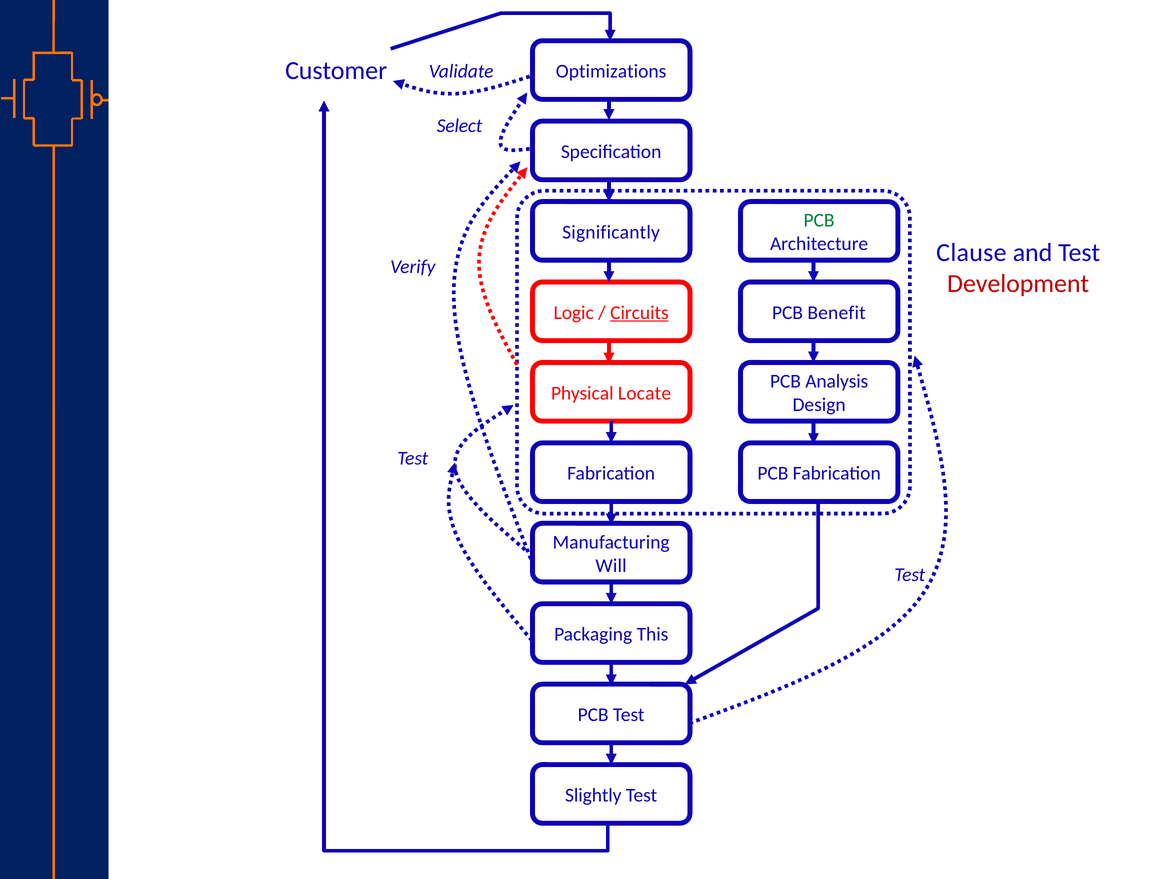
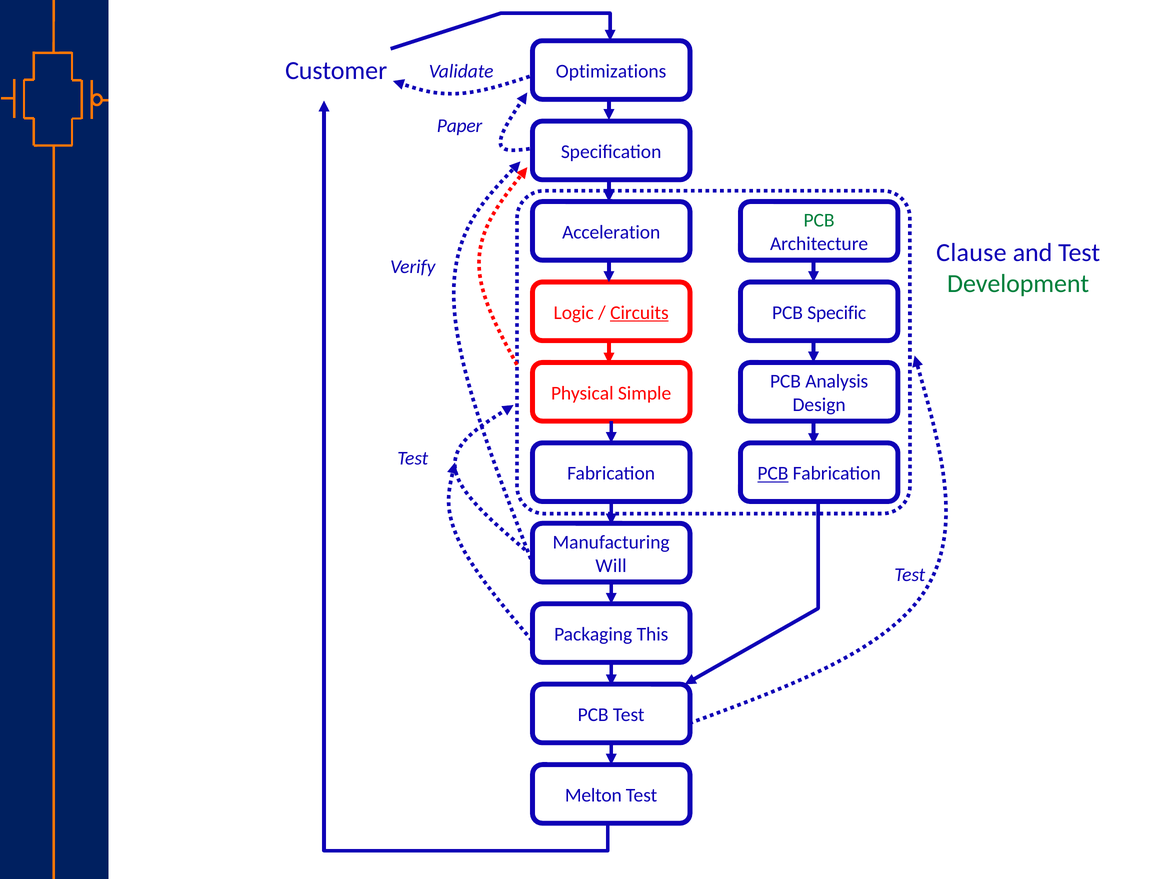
Select: Select -> Paper (460, 126)
Significantly: Significantly -> Acceleration (611, 232)
Development colour: red -> green (1018, 284)
Benefit: Benefit -> Specific (837, 313)
Locate: Locate -> Simple (645, 393)
PCB underline: none -> present (773, 474)
Slightly: Slightly -> Melton (593, 795)
